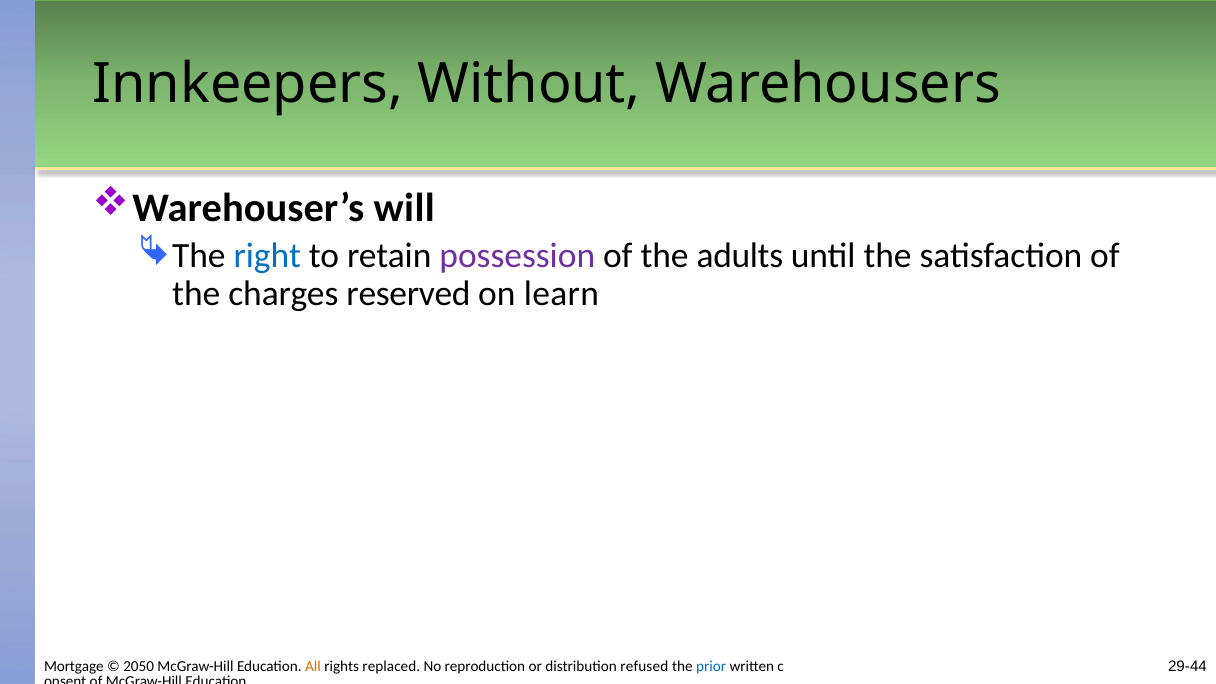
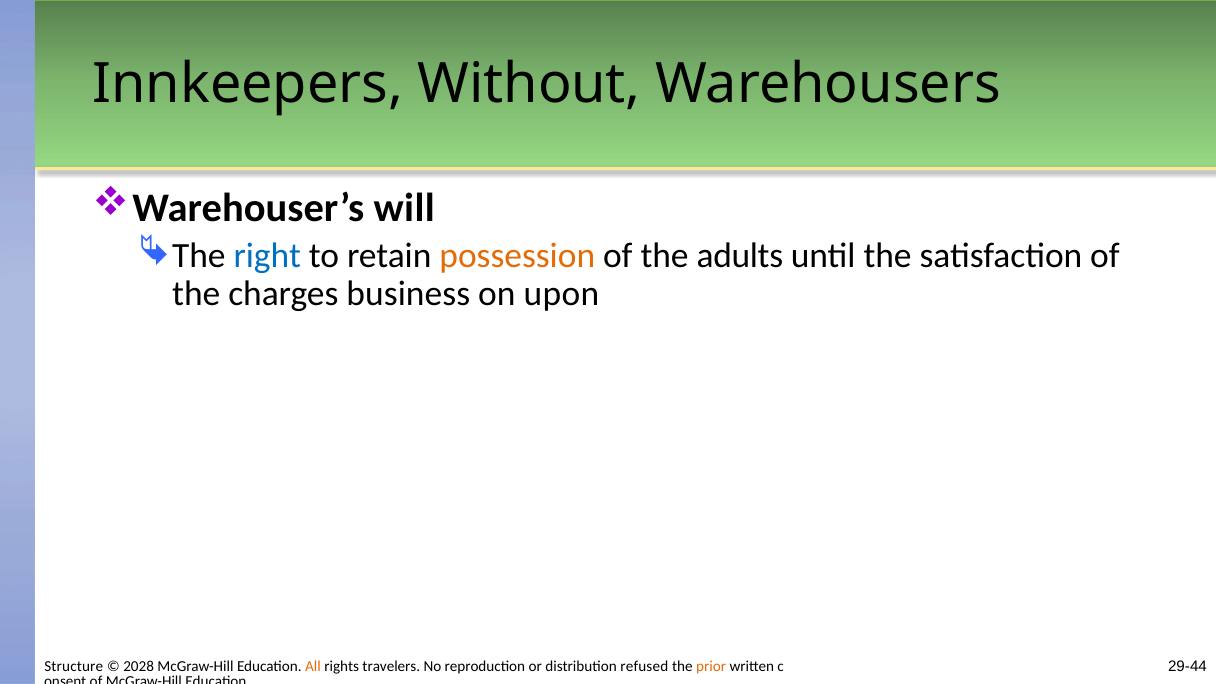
possession colour: purple -> orange (517, 256)
reserved: reserved -> business (408, 294)
learn: learn -> upon (561, 294)
Mortgage: Mortgage -> Structure (74, 667)
2050: 2050 -> 2028 (139, 667)
replaced: replaced -> travelers (391, 667)
prior colour: blue -> orange (711, 667)
